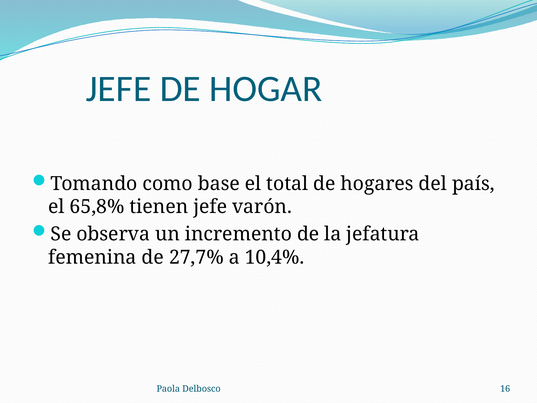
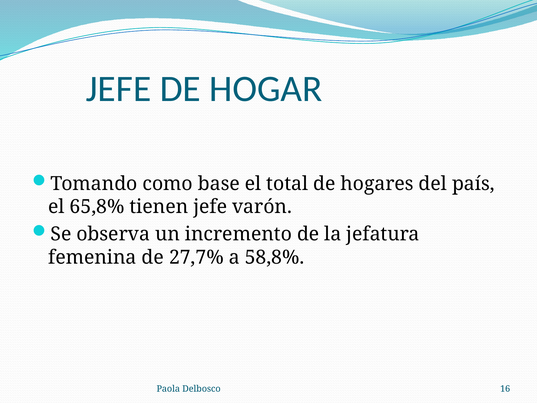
10,4%: 10,4% -> 58,8% (275, 257)
